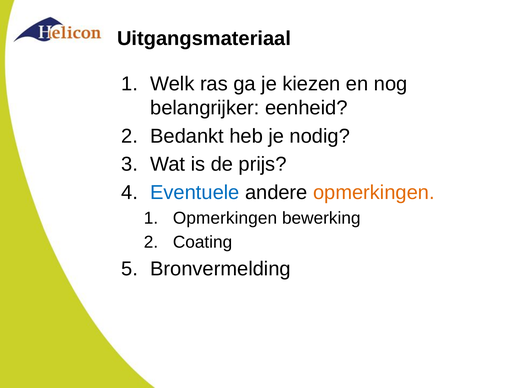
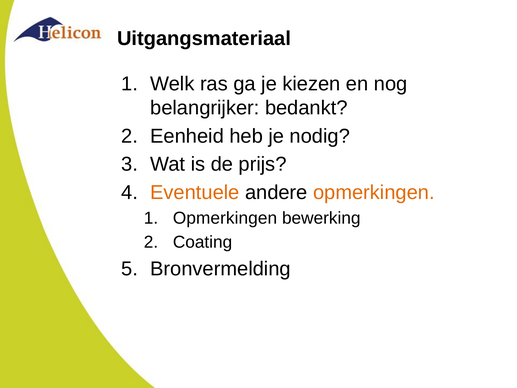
eenheid: eenheid -> bedankt (306, 108)
Bedankt: Bedankt -> Eenheid (187, 136)
Eventuele colour: blue -> orange (195, 192)
